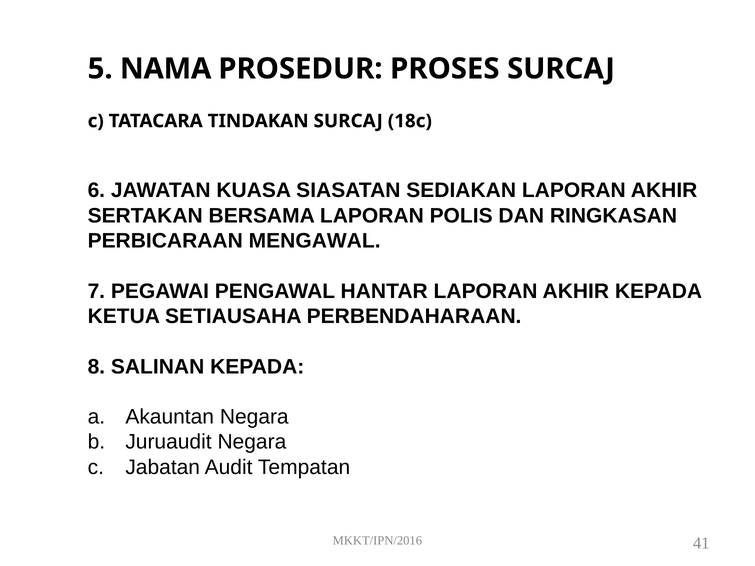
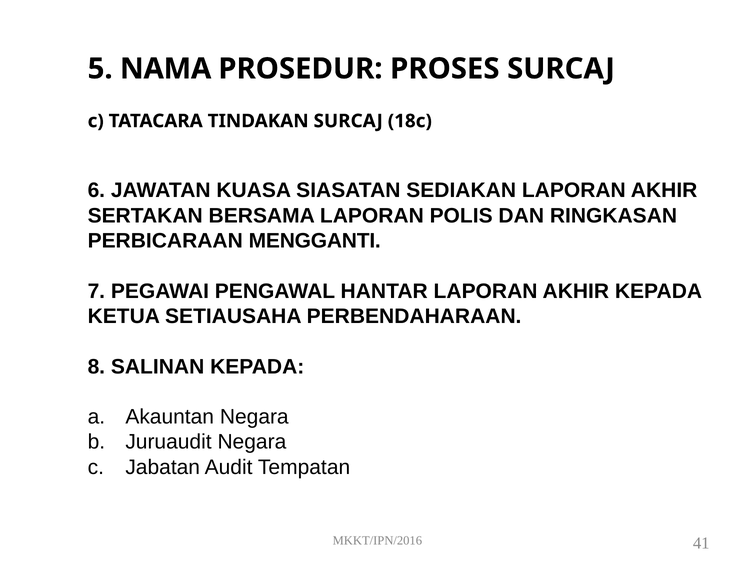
MENGAWAL: MENGAWAL -> MENGGANTI (315, 241)
